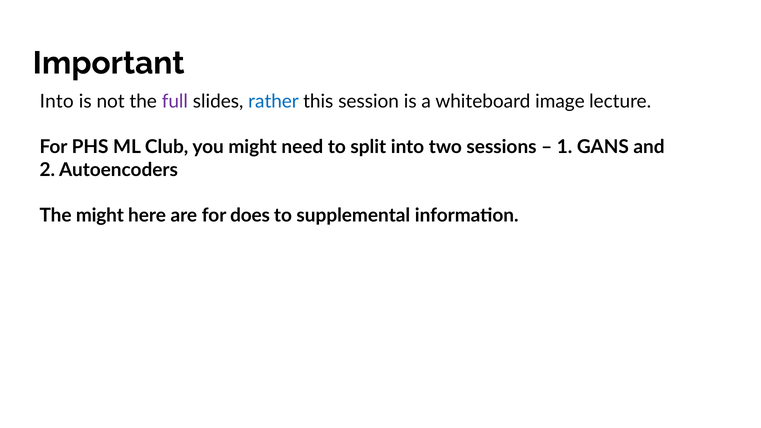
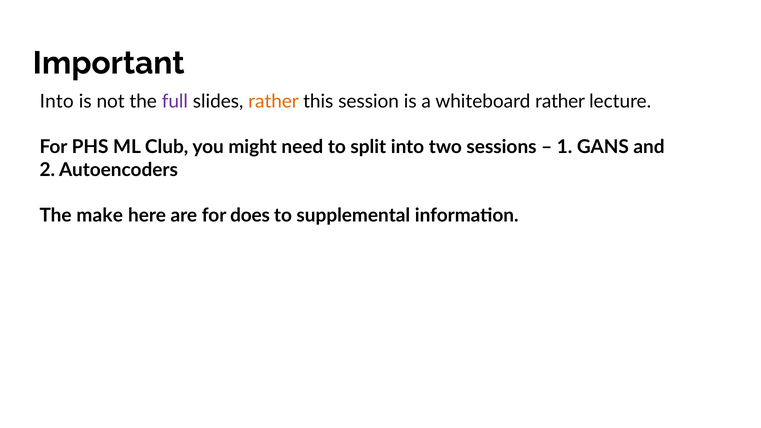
rather colour: blue -> orange (273, 101)
whiteboard image: image -> rather (560, 101)
The might: might -> make (100, 216)
